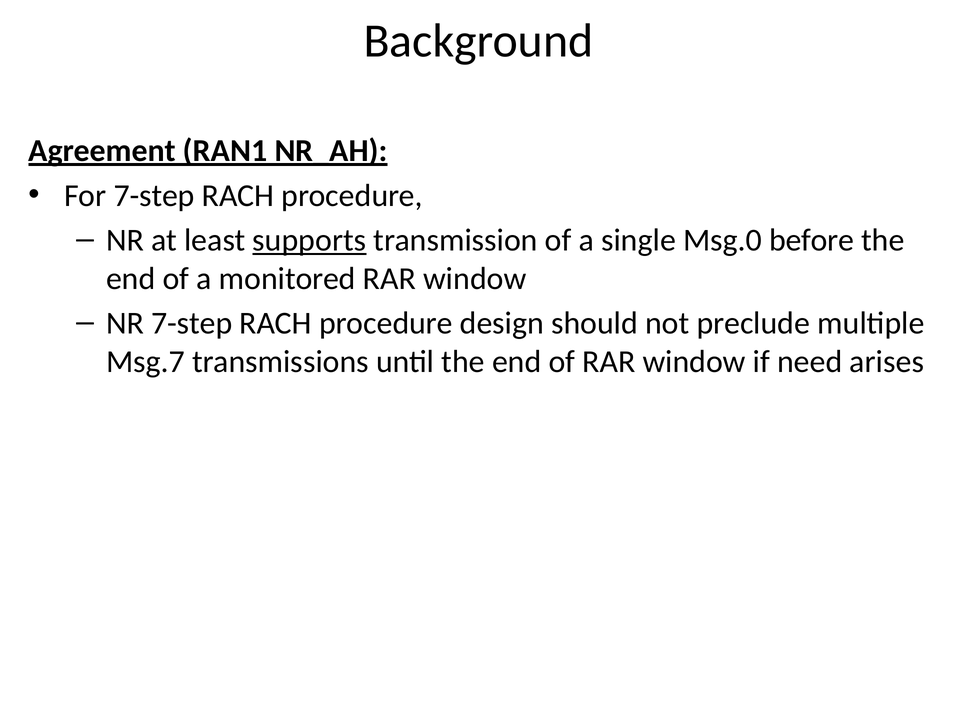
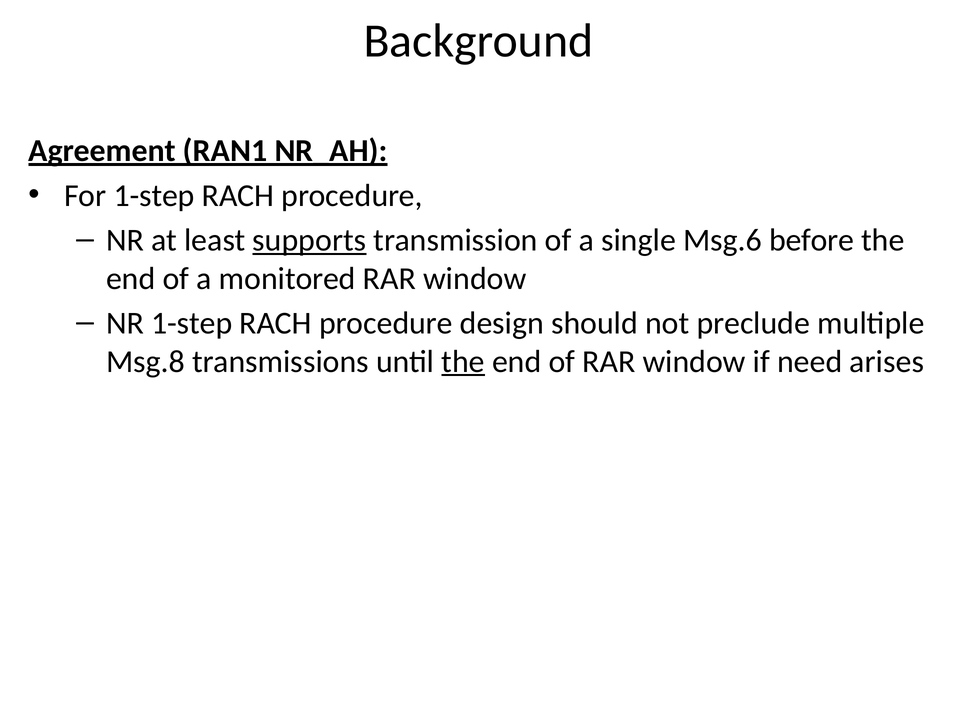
For 7-step: 7-step -> 1-step (154, 195)
Msg.0: Msg.0 -> Msg.6 (722, 240)
NR 7-step: 7-step -> 1-step (192, 323)
Msg.7: Msg.7 -> Msg.8 (146, 361)
the underline: none -> present (463, 361)
